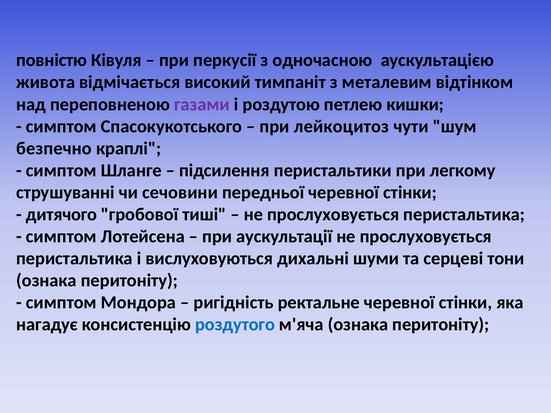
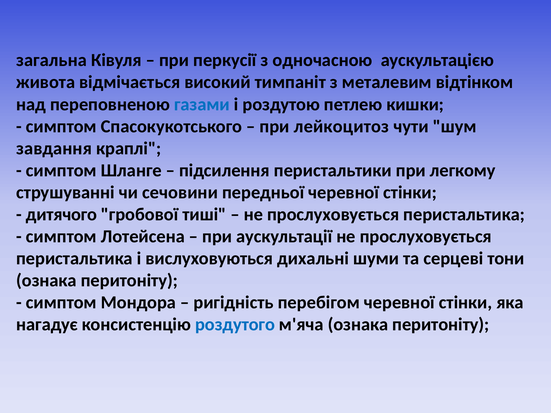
повністю: повністю -> загальна (52, 60)
газами colour: purple -> blue (202, 104)
безпечно: безпечно -> завдання (54, 148)
ректальне: ректальне -> перебігом (319, 303)
